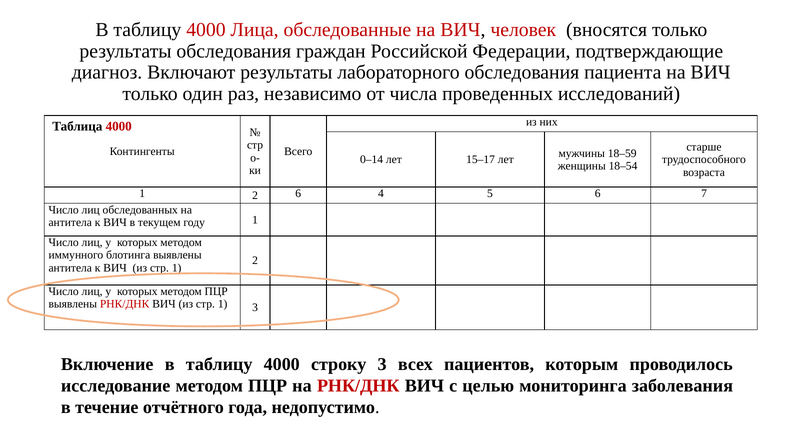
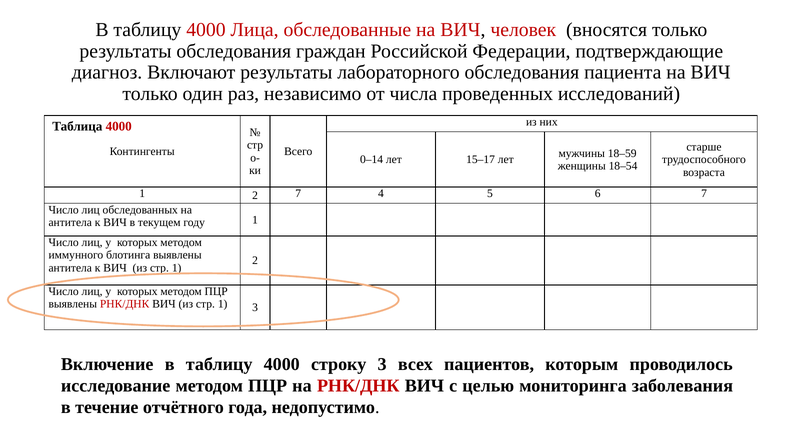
2 6: 6 -> 7 (298, 194)
